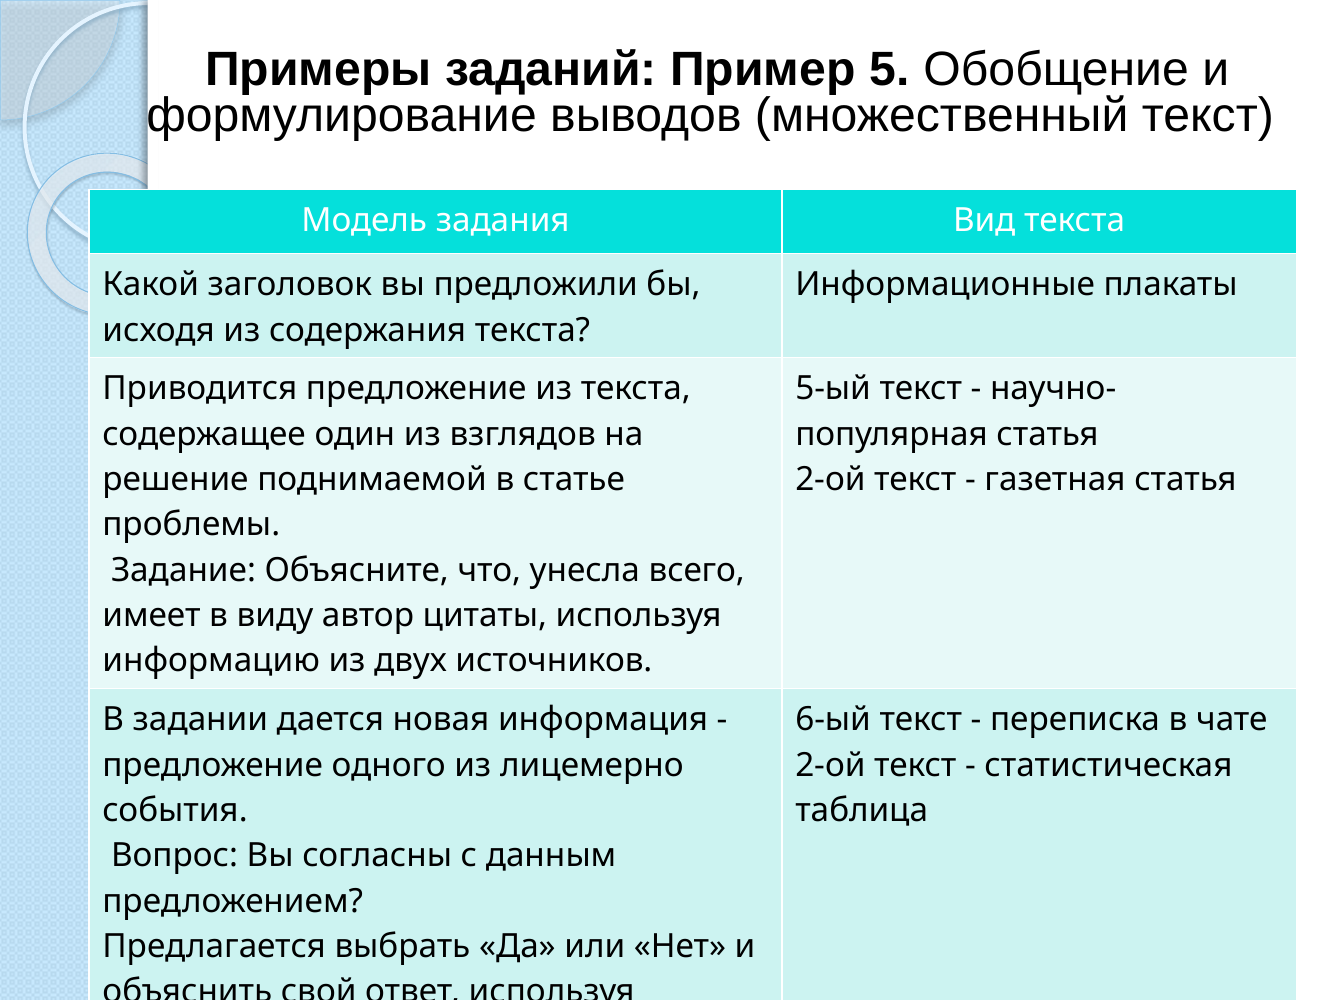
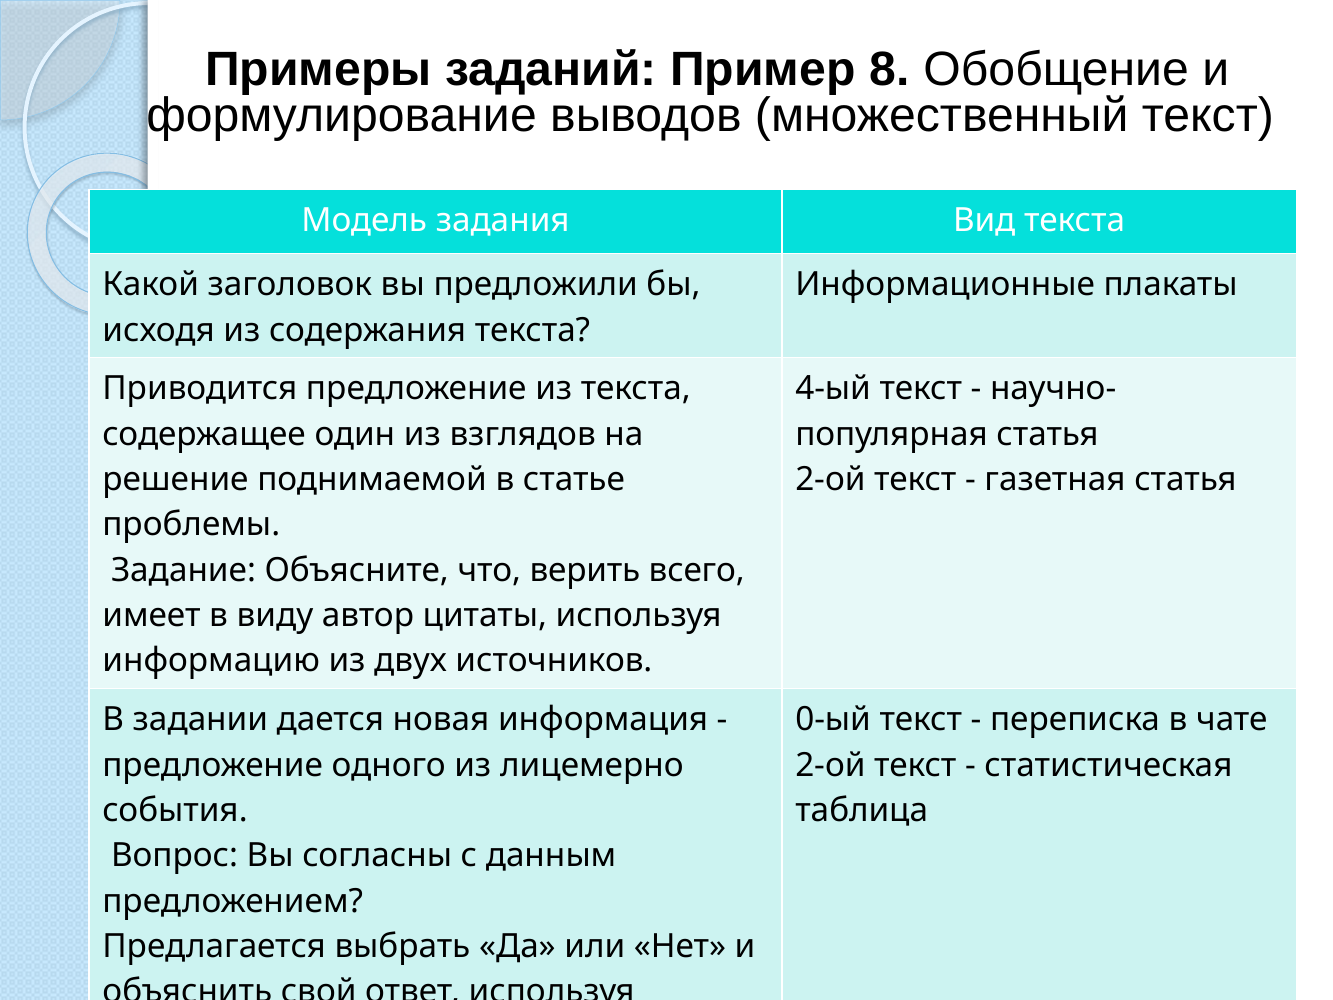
5: 5 -> 8 (889, 69)
5-ый: 5-ый -> 4-ый (833, 389)
унесла: унесла -> верить (585, 570)
6-ый: 6-ый -> 0-ый (833, 720)
